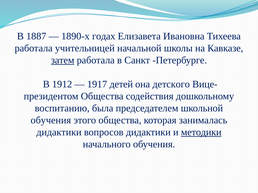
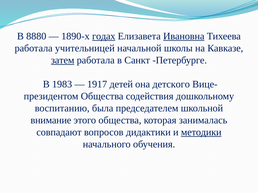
1887: 1887 -> 8880 (36, 36)
годах underline: none -> present (104, 36)
Ивановна underline: none -> present (184, 36)
1912: 1912 -> 1983 (62, 84)
обучения: обучения -> внимание (51, 121)
дидактики: дидактики -> совпадают (59, 133)
